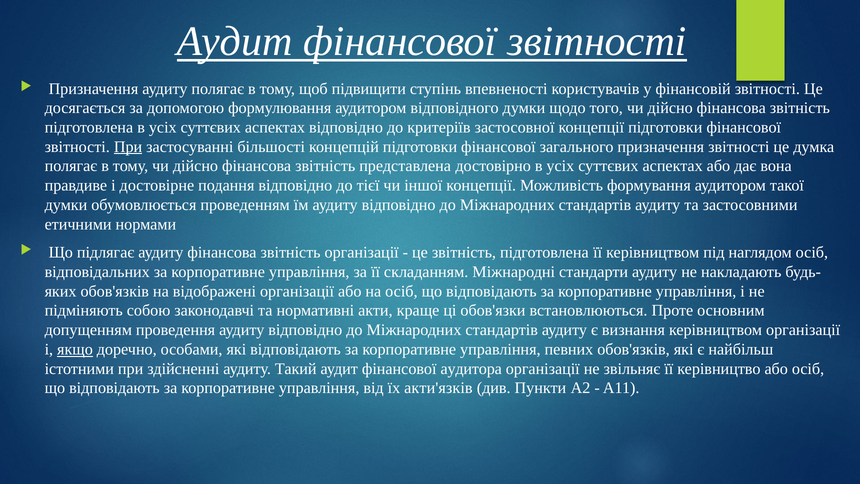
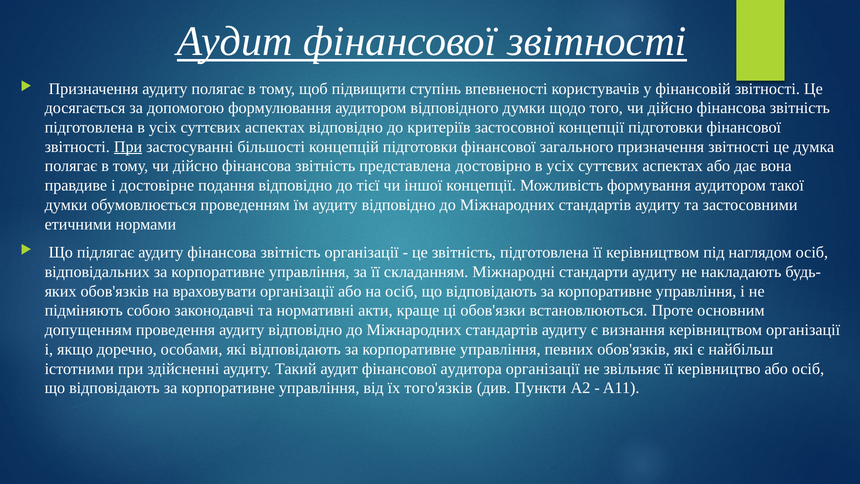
відображені: відображені -> враховувати (215, 291)
якщо underline: present -> none (75, 349)
акти'язків: акти'язків -> того'язків (438, 388)
